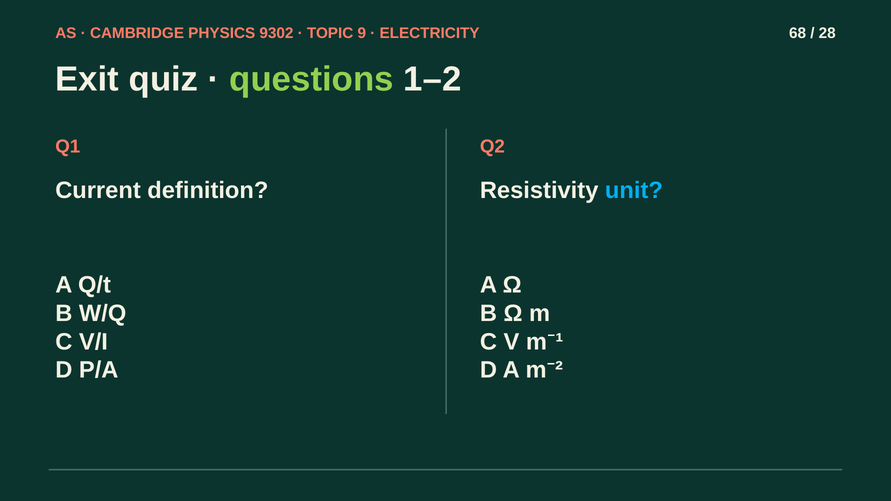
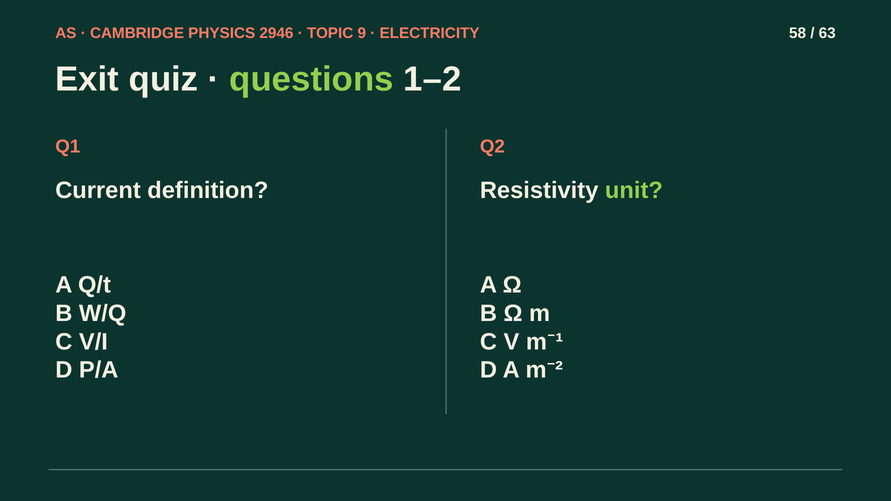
9302: 9302 -> 2946 (276, 33)
68: 68 -> 58 (798, 33)
28: 28 -> 63 (827, 33)
unit colour: light blue -> light green (634, 190)
